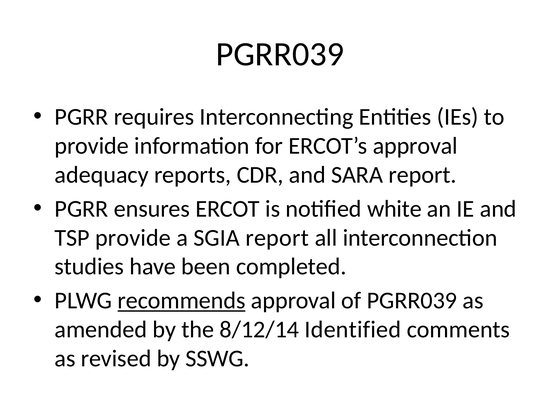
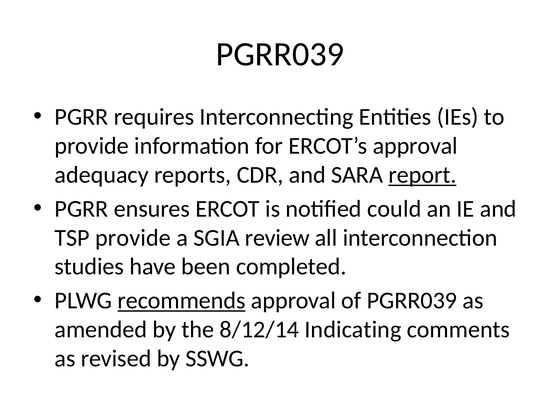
report underline: none -> present (422, 175)
white: white -> could (394, 209)
SGIA report: report -> review (277, 238)
Identified: Identified -> Indicating (353, 330)
